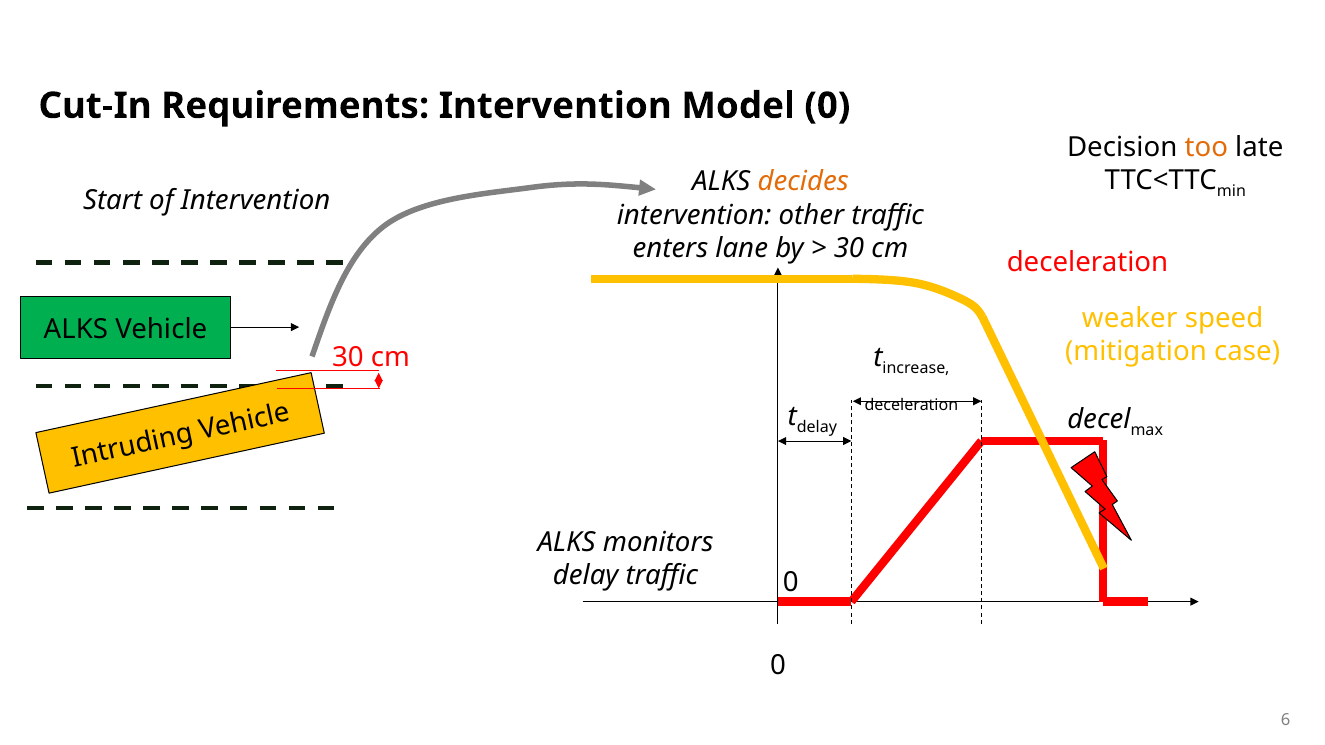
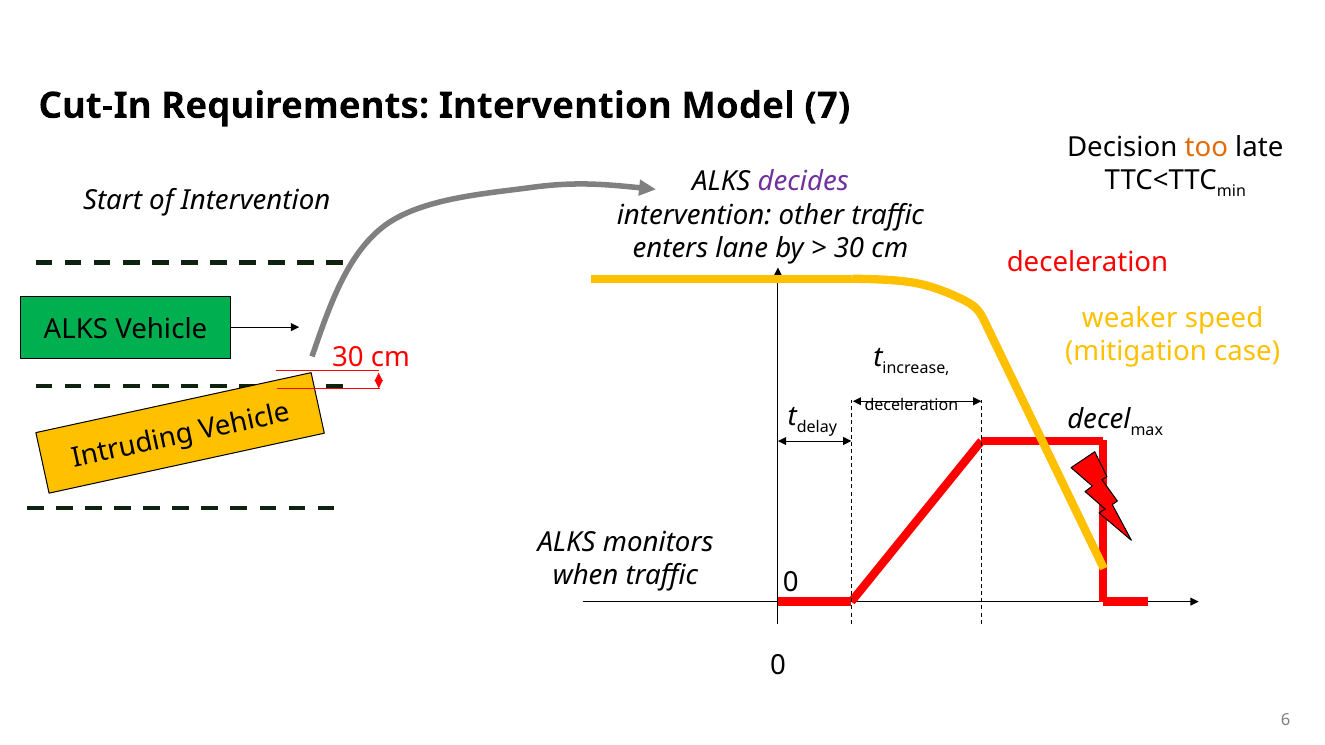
Model 0: 0 -> 7 (827, 106)
decides colour: orange -> purple (803, 182)
delay: delay -> when (586, 575)
